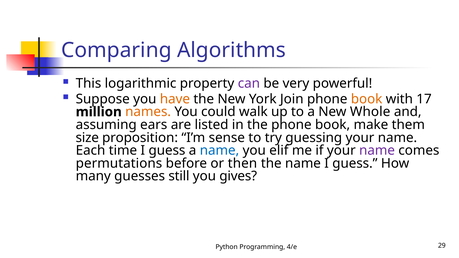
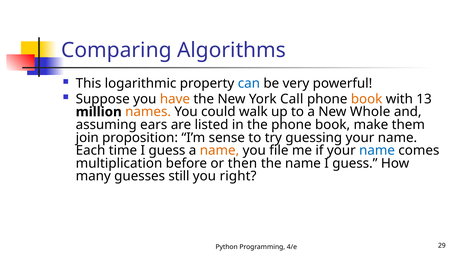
can colour: purple -> blue (249, 84)
Join: Join -> Call (292, 99)
17: 17 -> 13 (424, 99)
size: size -> join (87, 138)
name colour: blue -> orange (220, 151)
elif: elif -> file (279, 151)
name colour: purple -> blue (377, 151)
permutations: permutations -> multiplication (119, 163)
gives: gives -> right (238, 176)
